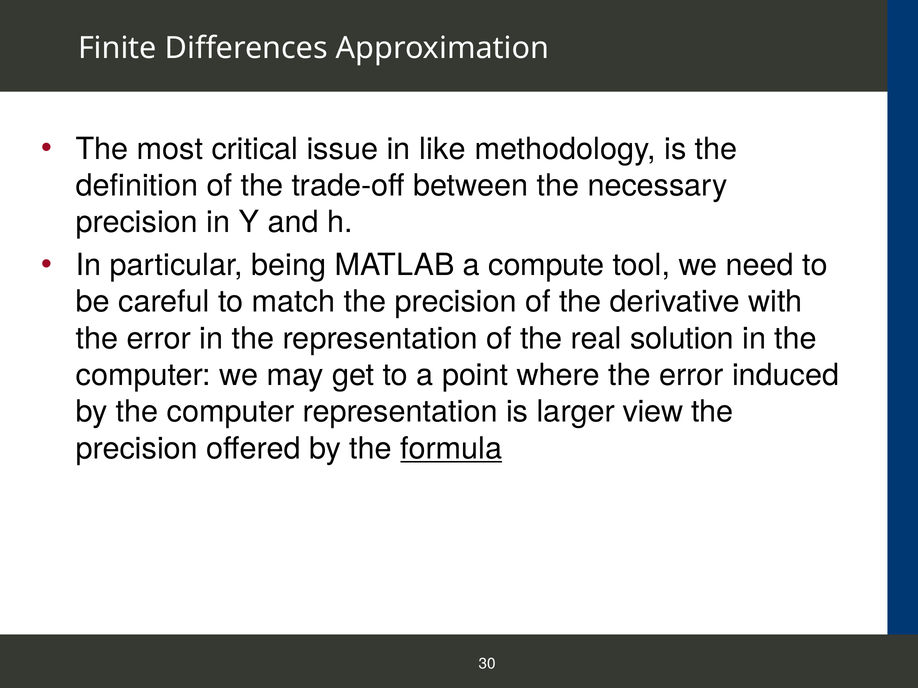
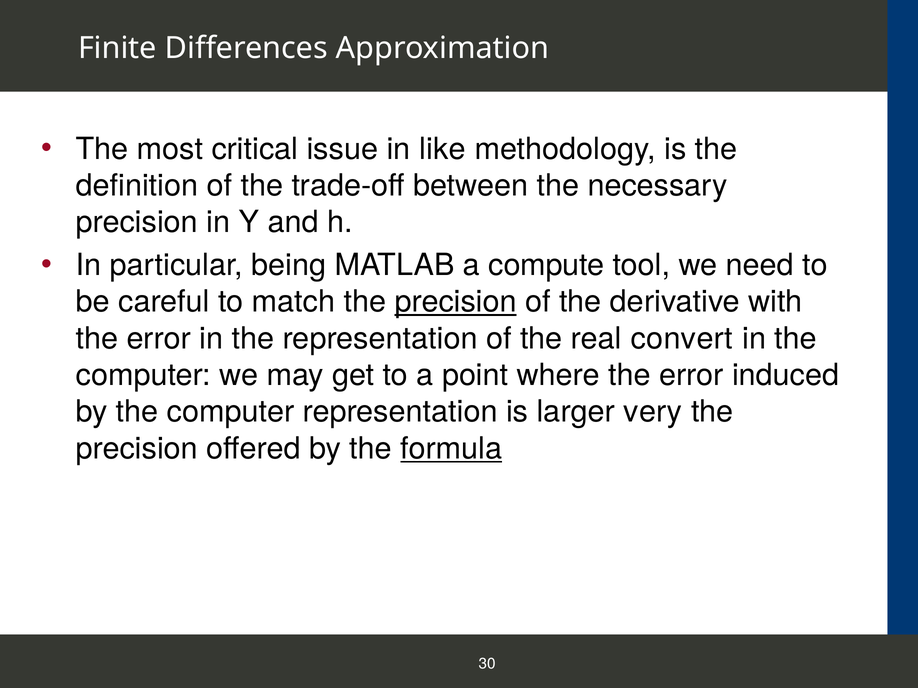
precision underline: none -> present (456, 302)
solution: solution -> convert (682, 339)
view: view -> very (653, 412)
